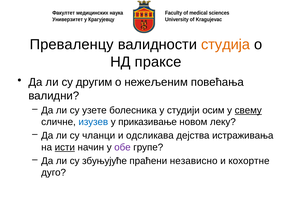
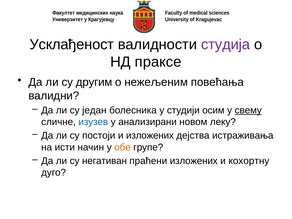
Преваленцу: Преваленцу -> Усклађеност (72, 44)
студија colour: orange -> purple (226, 44)
узете: узете -> један (94, 110)
приказивање: приказивање -> анализирани (148, 122)
чланци: чланци -> постоји (99, 136)
и одсликава: одсликава -> изложених (150, 136)
исти underline: present -> none (65, 147)
обе colour: purple -> orange (122, 147)
збуњујуће: збуњујуће -> негативан (104, 161)
праћени независно: независно -> изложених (194, 161)
кохортне: кохортне -> кохортну (249, 161)
